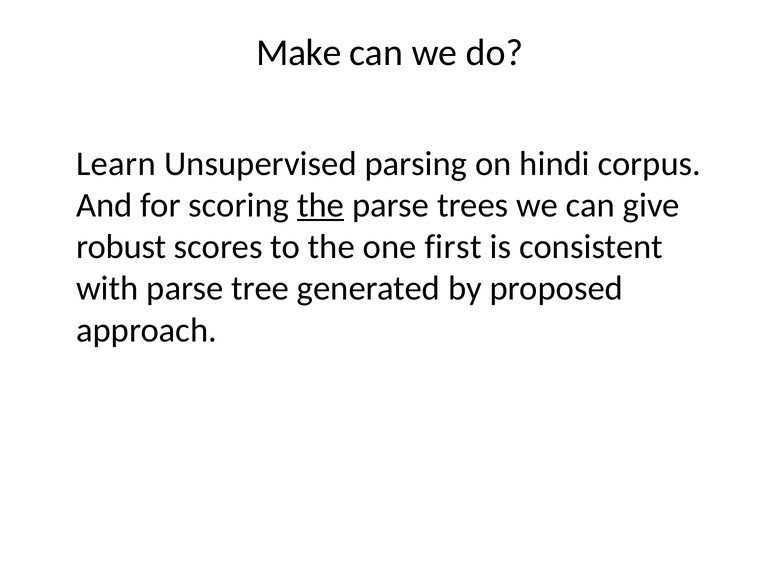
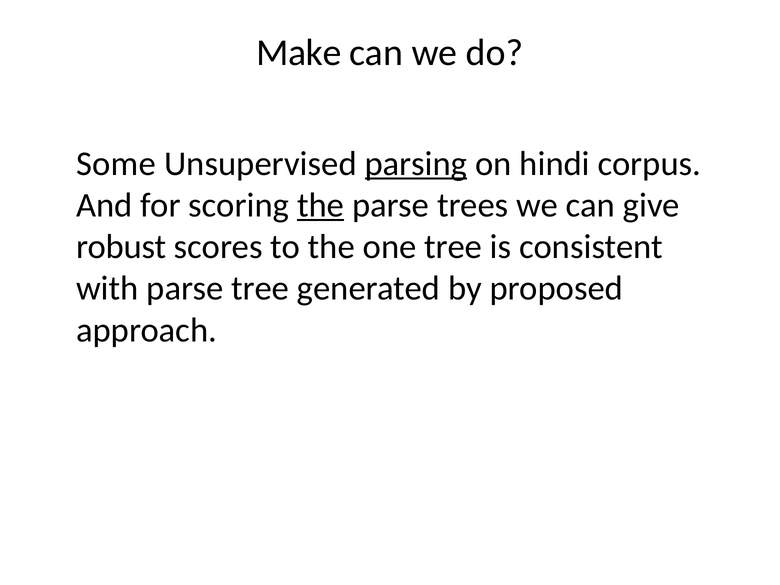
Learn: Learn -> Some (116, 164)
parsing underline: none -> present (416, 164)
one first: first -> tree (453, 247)
